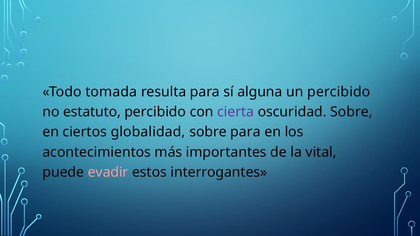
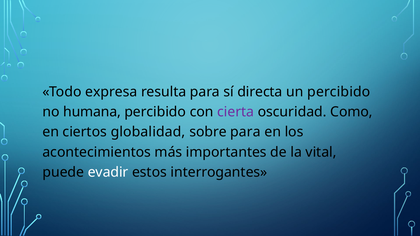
tomada: tomada -> expresa (111, 92)
alguna: alguna -> directa (260, 92)
estatuto: estatuto -> humana (92, 112)
oscuridad Sobre: Sobre -> Como (351, 112)
evadir colour: pink -> white (108, 173)
